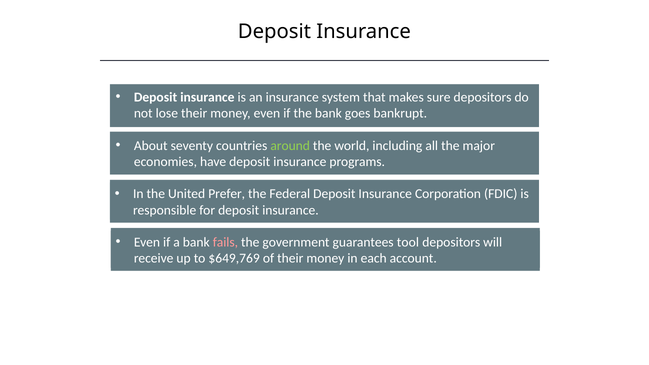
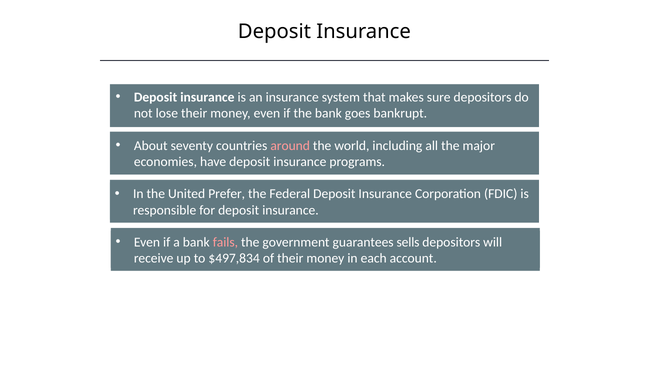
around colour: light green -> pink (290, 146)
tool: tool -> sells (408, 242)
$649,769: $649,769 -> $497,834 (234, 258)
